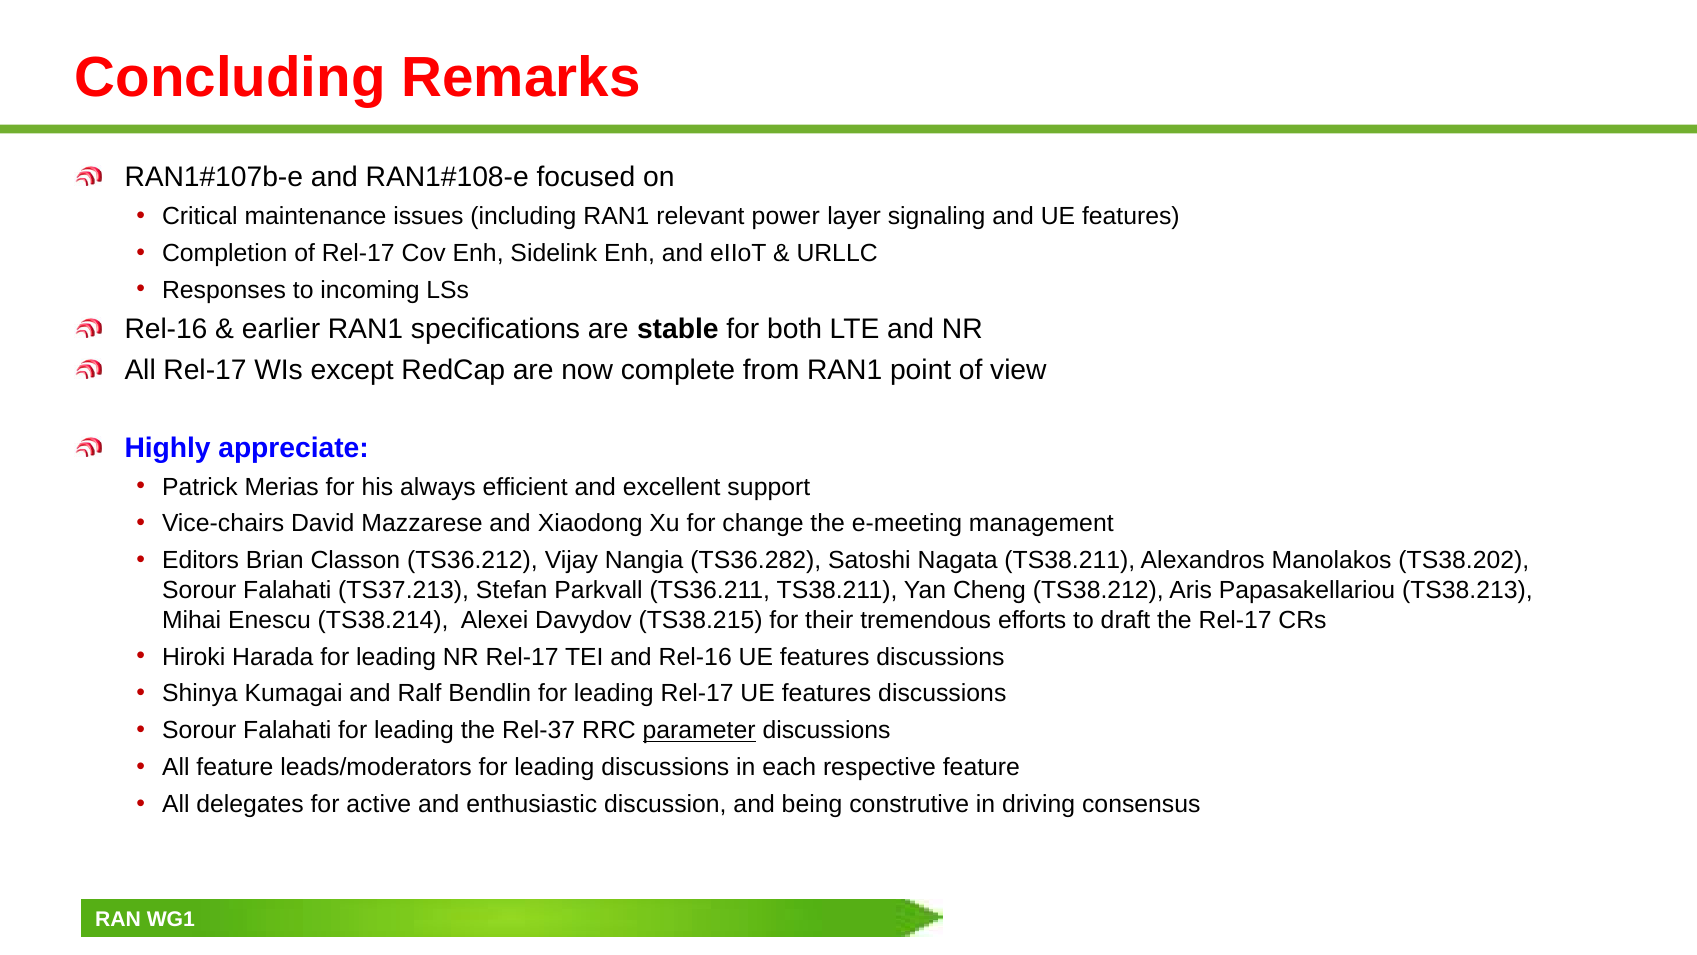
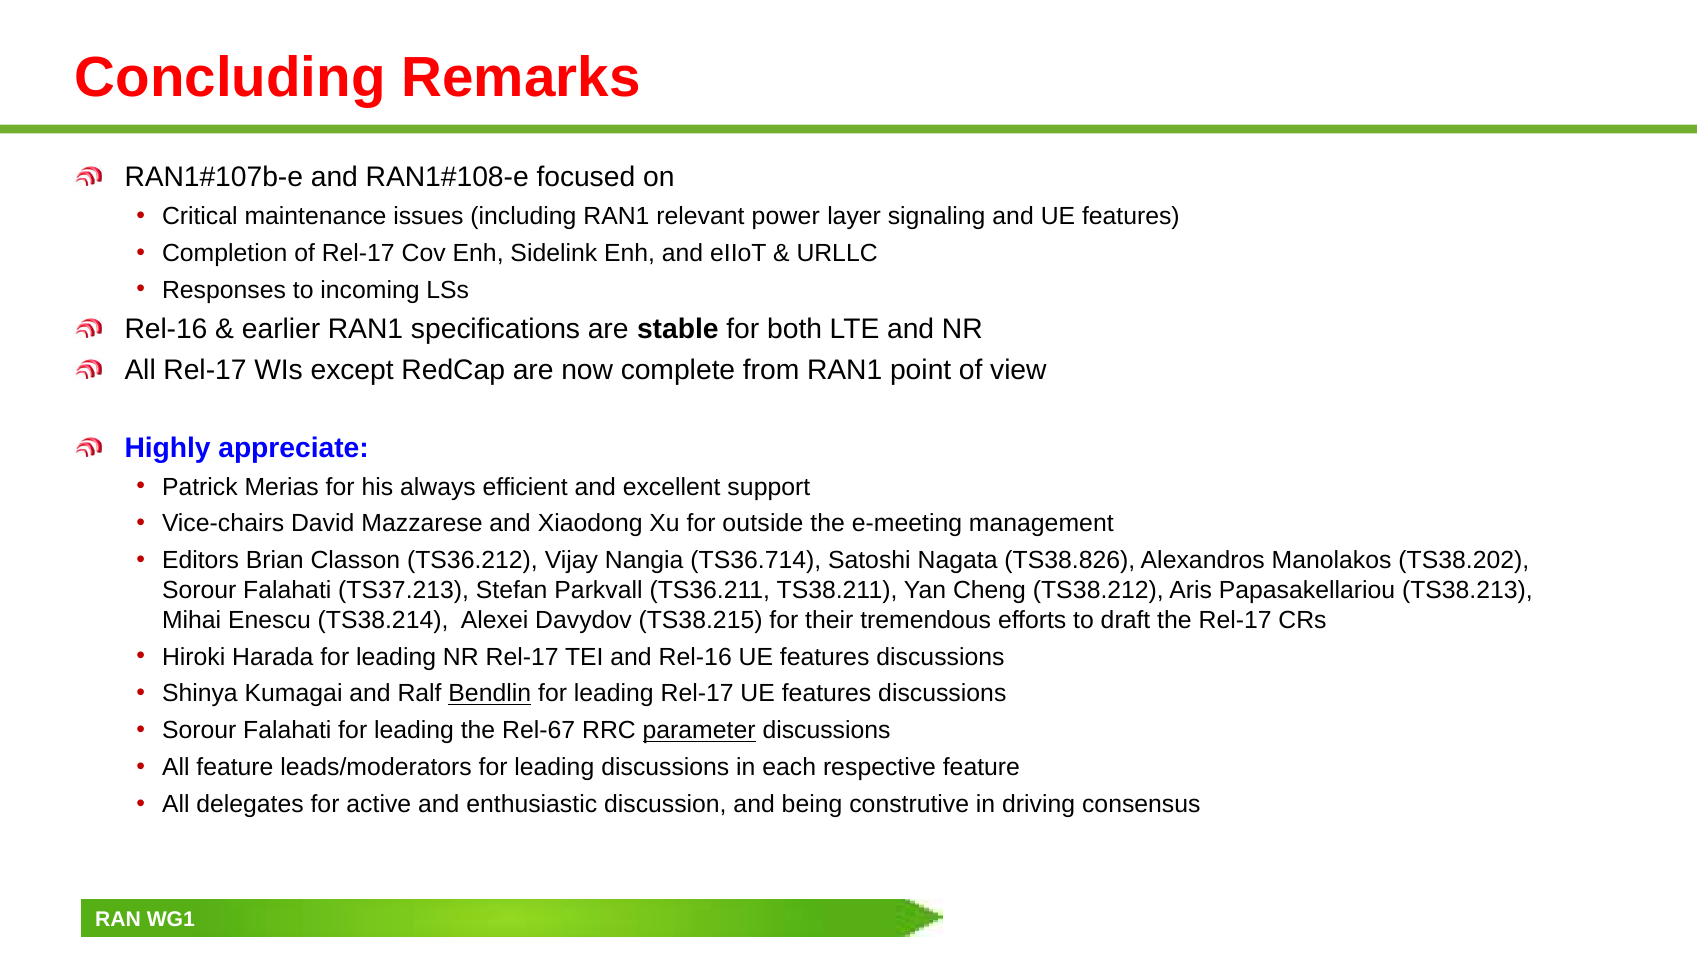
change: change -> outside (763, 524)
TS36.282: TS36.282 -> TS36.714 (756, 560)
Nagata TS38.211: TS38.211 -> TS38.826 (1070, 560)
Bendlin underline: none -> present (490, 693)
Rel-37: Rel-37 -> Rel-67 (539, 730)
